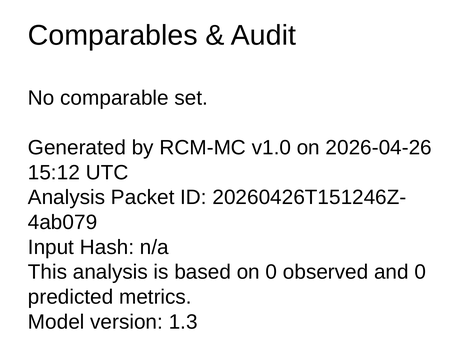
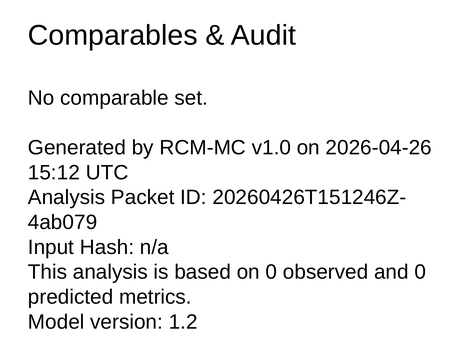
1.3: 1.3 -> 1.2 (183, 322)
